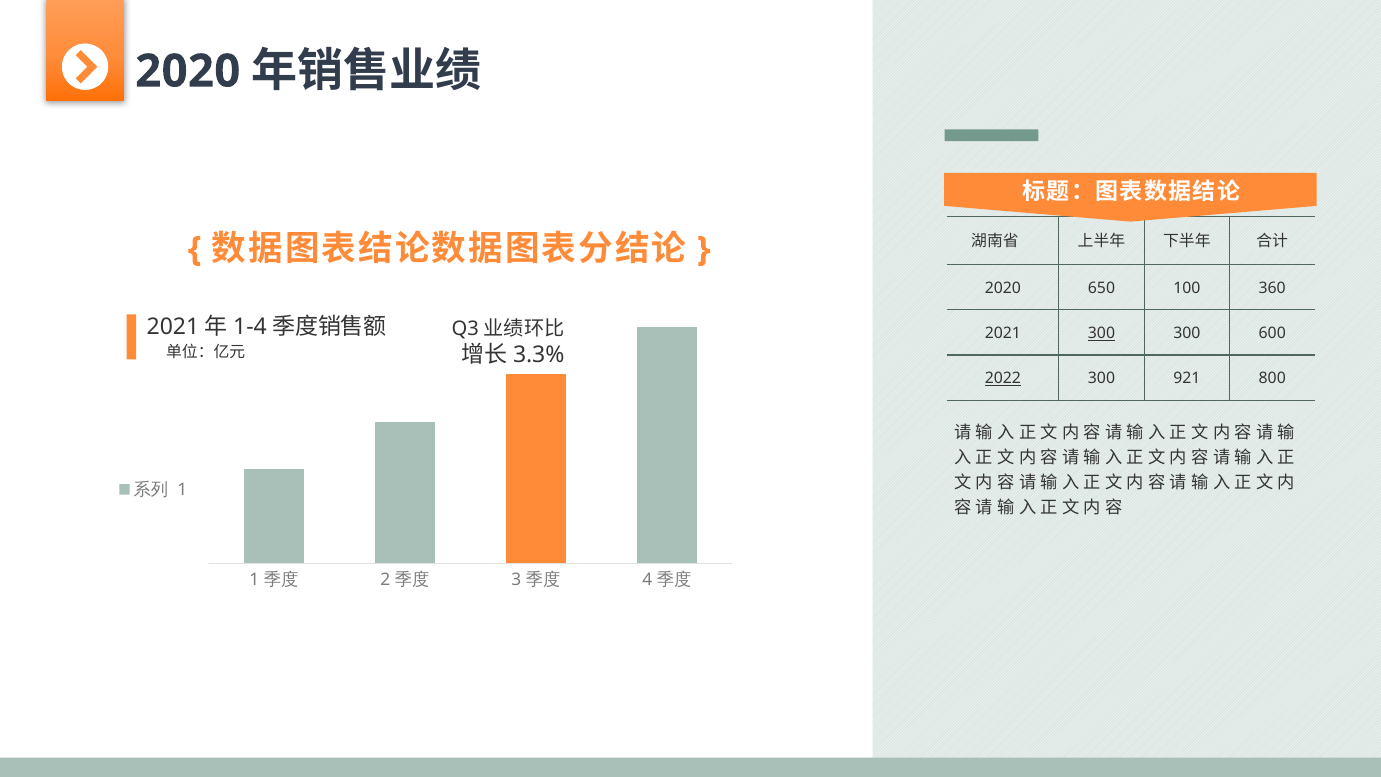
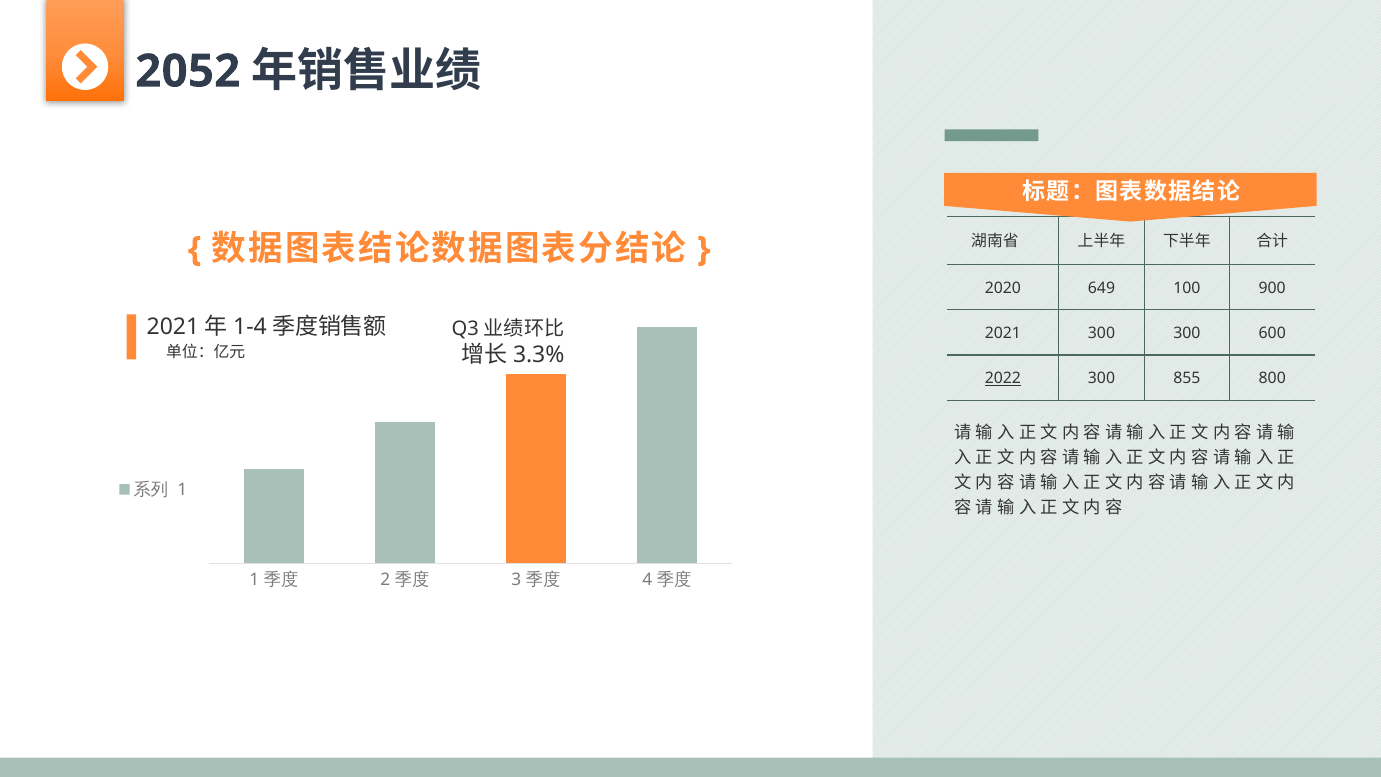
2020: 2020 -> 2052 (188, 71)
650: 650 -> 649 (1102, 288)
360: 360 -> 900 (1272, 288)
300 underline: present -> none (1102, 333)
921: 921 -> 855 (1187, 378)
